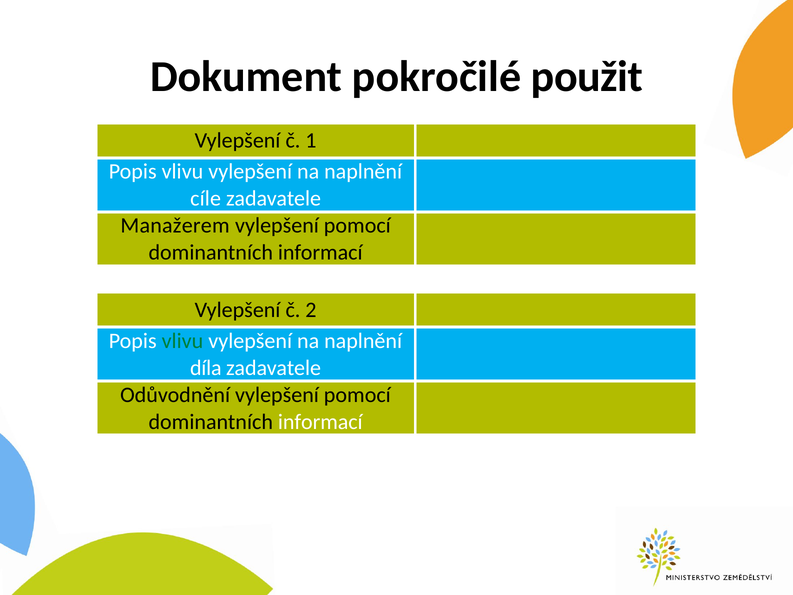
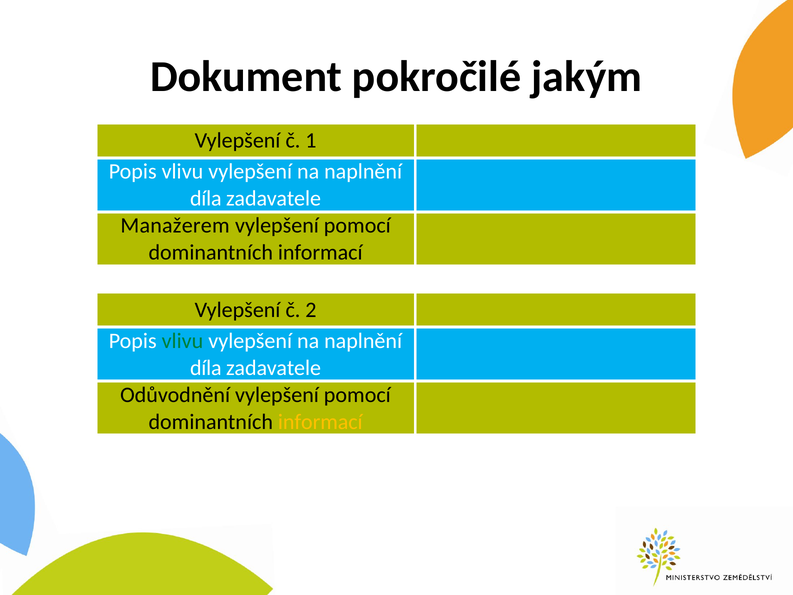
použit: použit -> jakým (587, 76)
cíle: cíle -> díla (206, 199)
informací colour: white -> yellow (320, 422)
